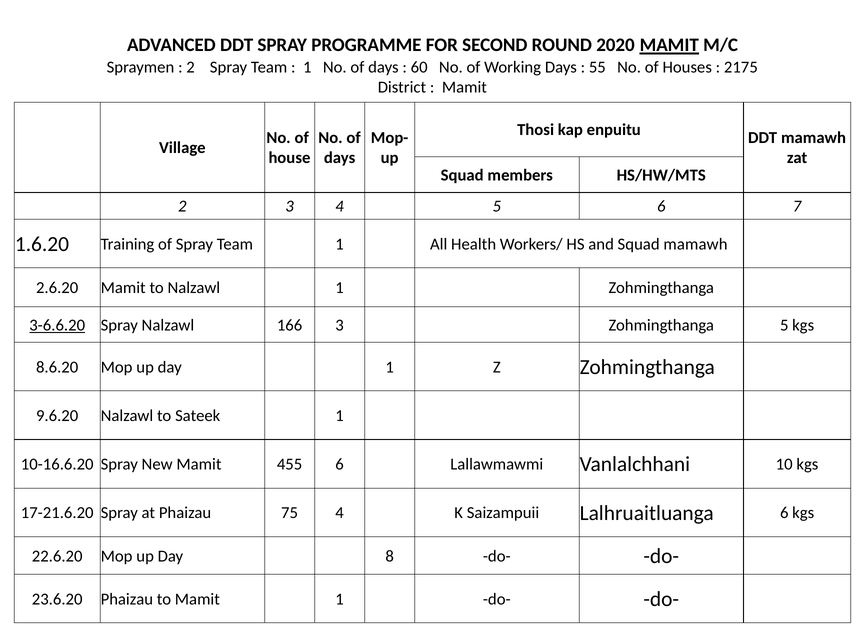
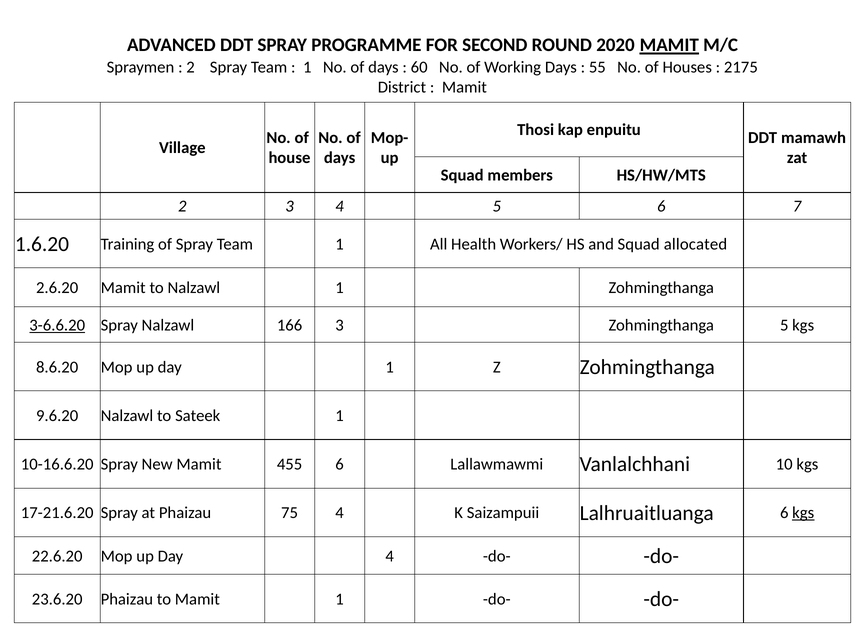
Squad mamawh: mamawh -> allocated (695, 244)
kgs underline: none -> present (803, 513)
Day 8: 8 -> 4 (390, 556)
